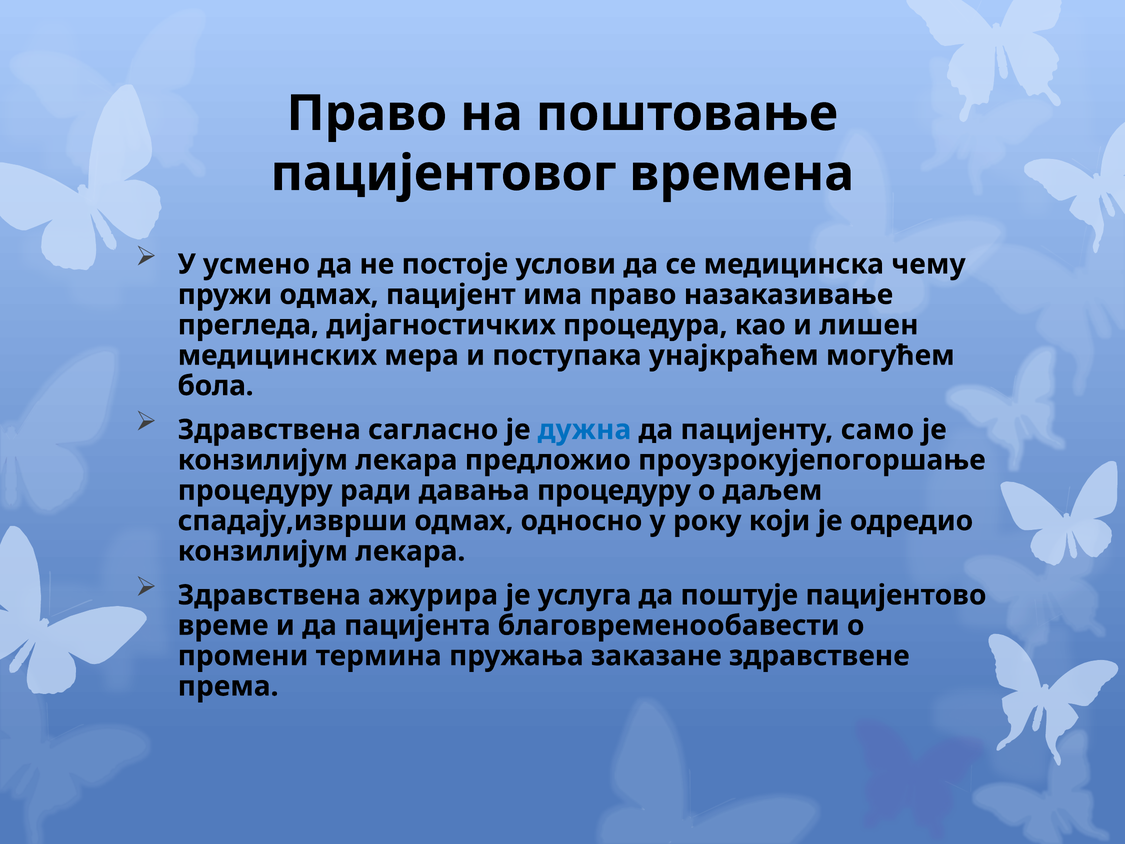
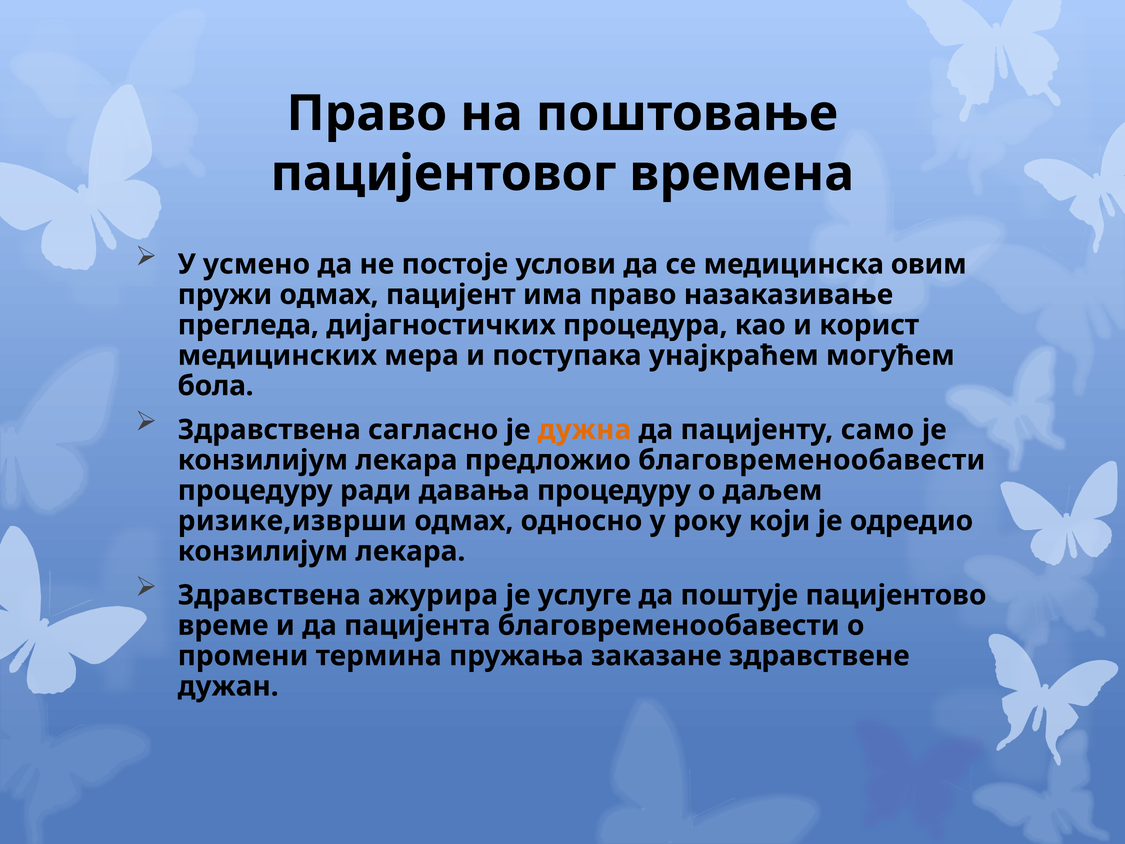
чему: чему -> овим (929, 264)
лишен: лишен -> корист (869, 325)
дужна colour: blue -> orange (584, 430)
предложио проузрокујепогоршање: проузрокујепогоршање -> благовременообавести (812, 460)
спадају,изврши: спадају,изврши -> ризике,изврши (292, 521)
услуга: услуга -> услуге (584, 595)
према: према -> дужан (228, 686)
